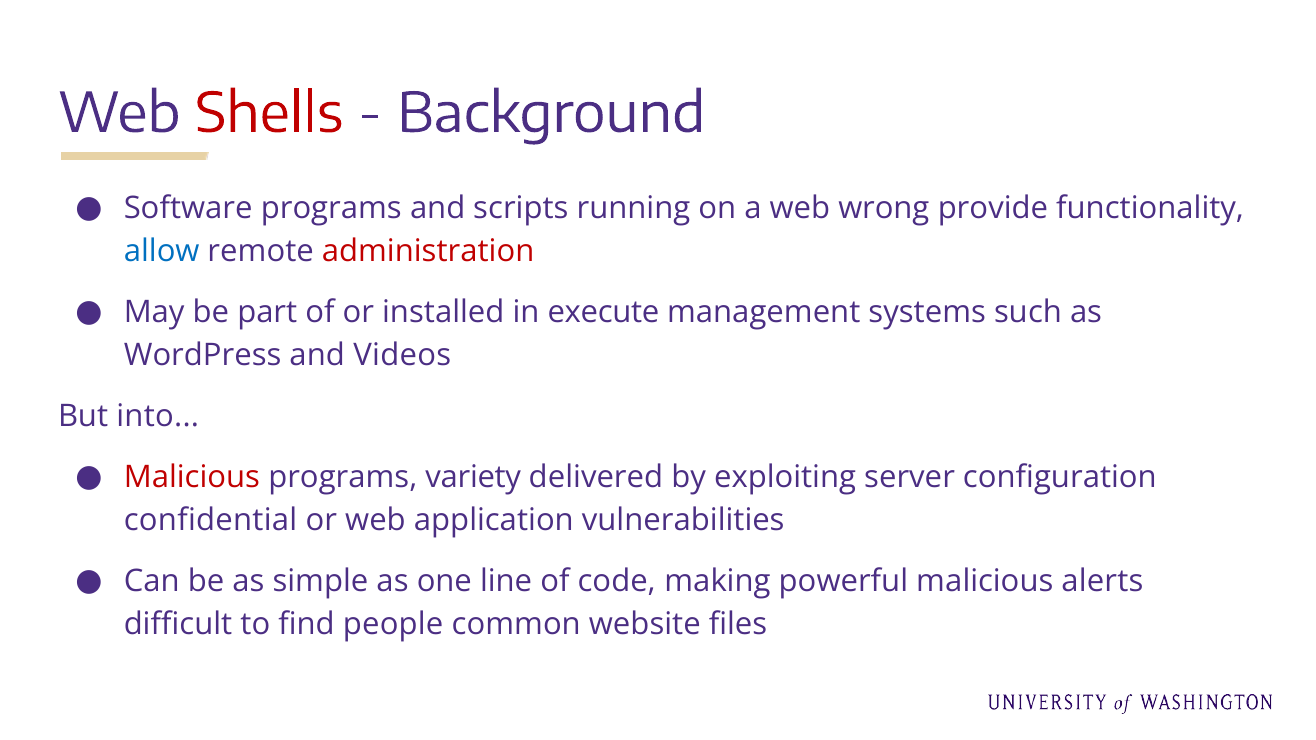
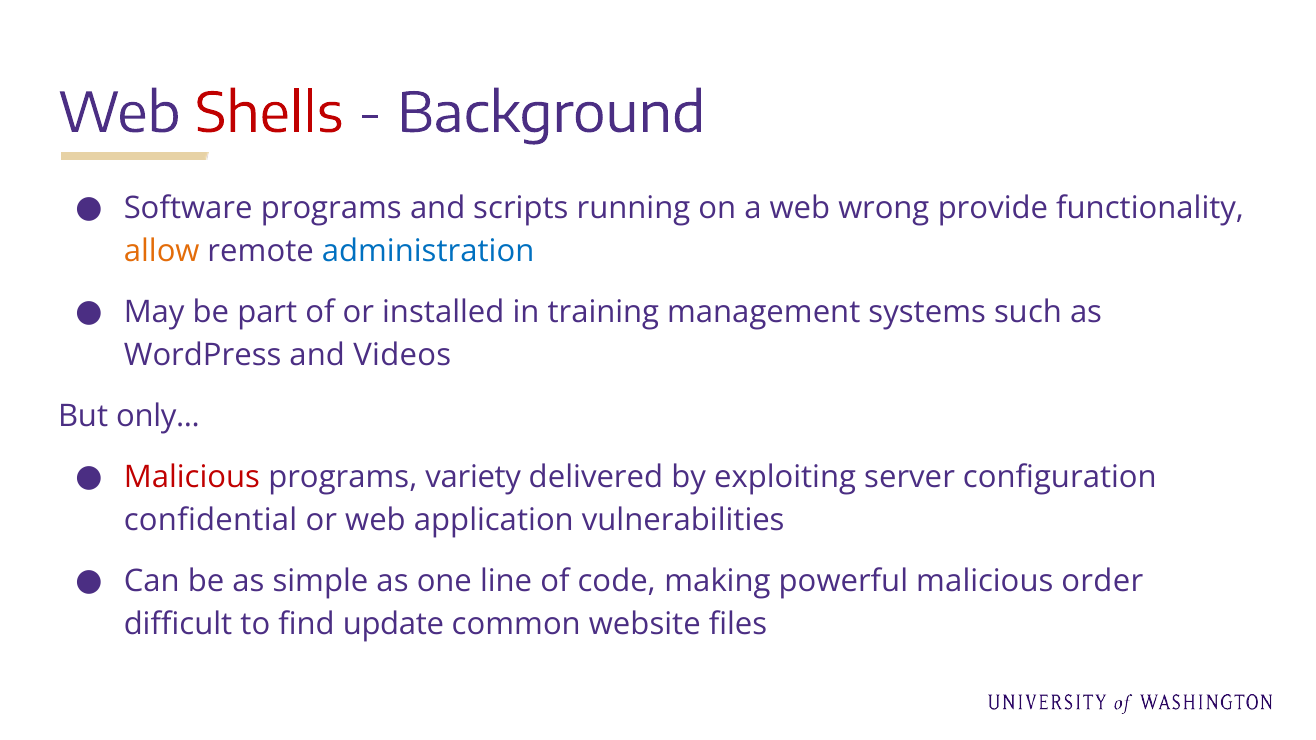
allow colour: blue -> orange (162, 251)
administration colour: red -> blue (428, 251)
execute: execute -> training (603, 312)
into: into -> only (158, 416)
alerts: alerts -> order (1102, 581)
people: people -> update (393, 624)
